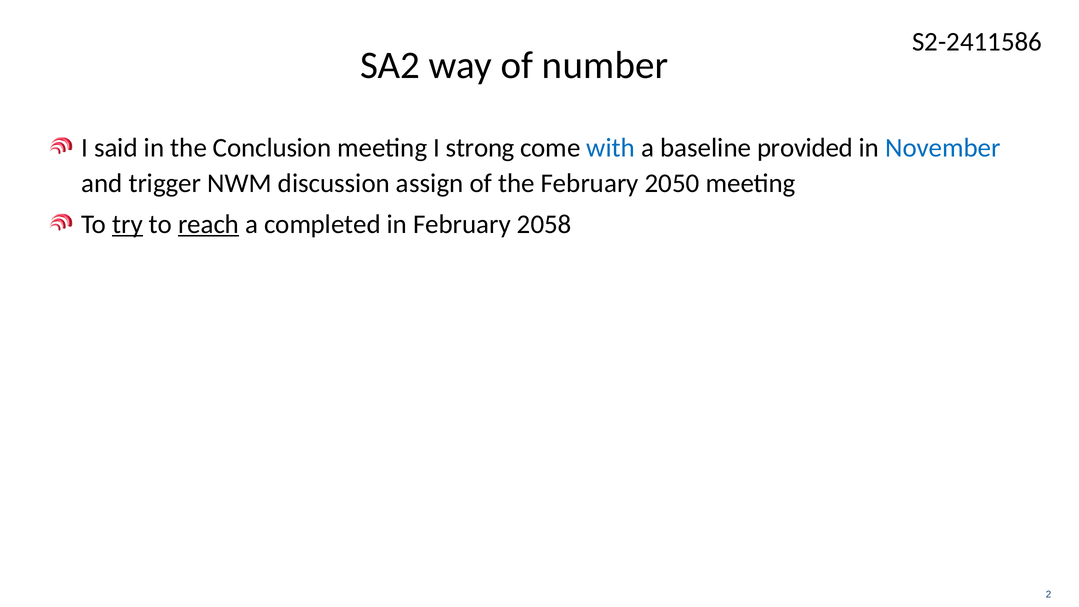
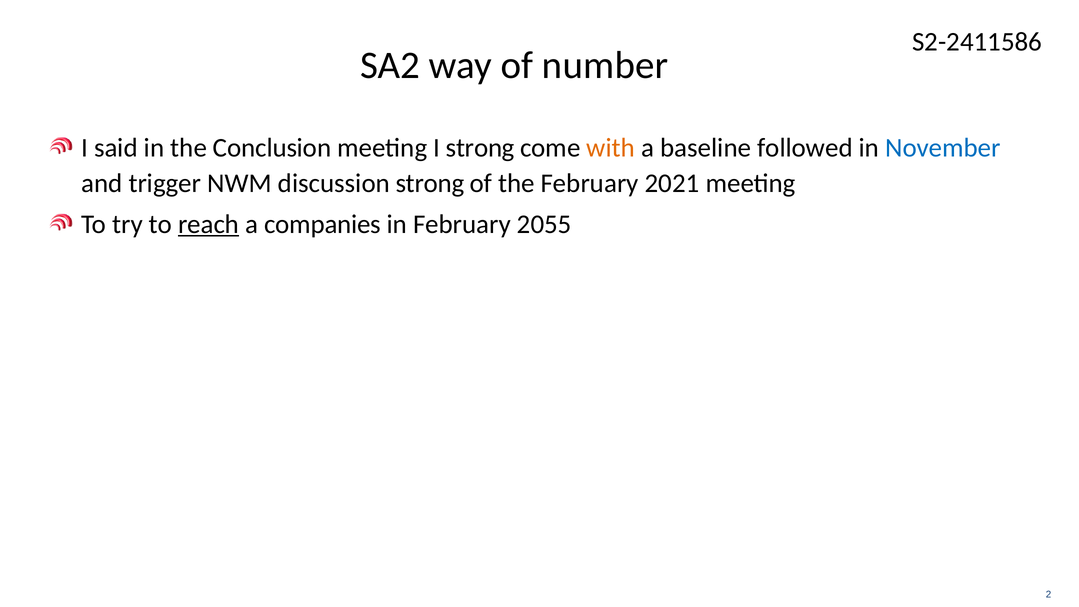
with colour: blue -> orange (611, 148)
provided: provided -> followed (805, 148)
discussion assign: assign -> strong (430, 183)
2050: 2050 -> 2021 (672, 183)
try underline: present -> none (128, 224)
completed: completed -> companies (322, 224)
2058: 2058 -> 2055 (544, 224)
